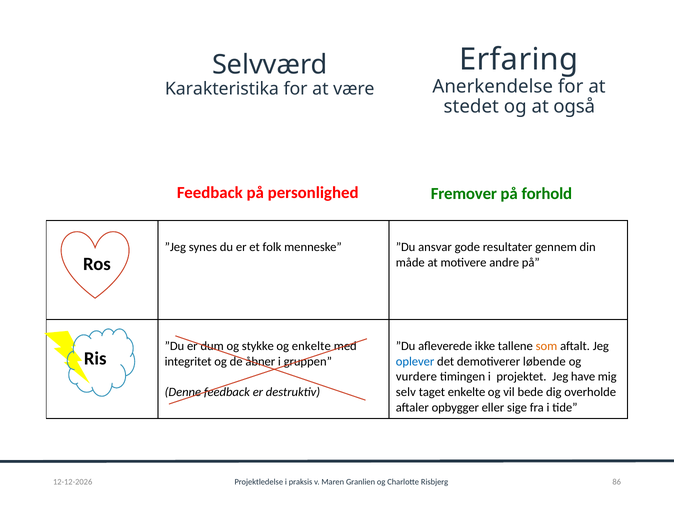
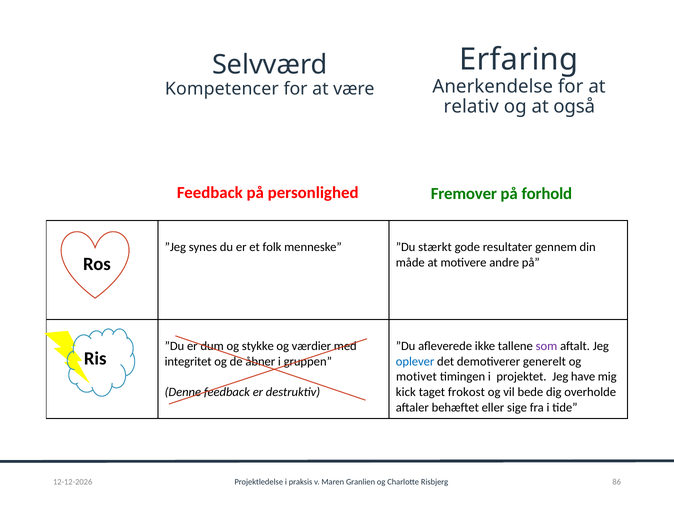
Karakteristika: Karakteristika -> Kompetencer (222, 89)
stedet: stedet -> relativ (471, 107)
ansvar: ansvar -> stærkt (435, 247)
og enkelte: enkelte -> værdier (311, 346)
som colour: orange -> purple (546, 346)
løbende: løbende -> generelt (544, 362)
vurdere: vurdere -> motivet (416, 377)
selv: selv -> kick (406, 393)
taget enkelte: enkelte -> frokost (466, 393)
opbygger: opbygger -> behæftet (455, 408)
